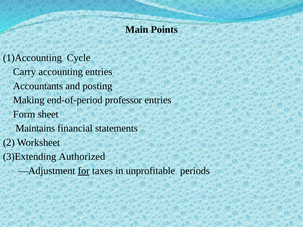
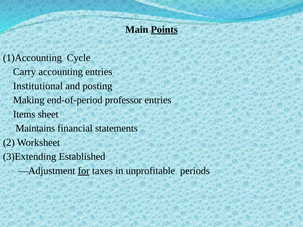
Points underline: none -> present (164, 30)
Accountants: Accountants -> Institutional (38, 86)
Form: Form -> Items (24, 114)
Authorized: Authorized -> Established (82, 157)
